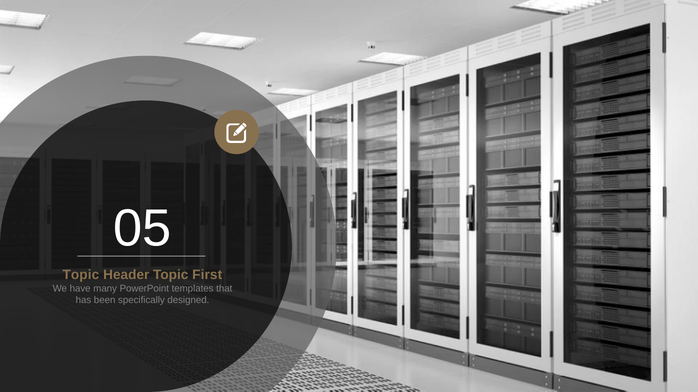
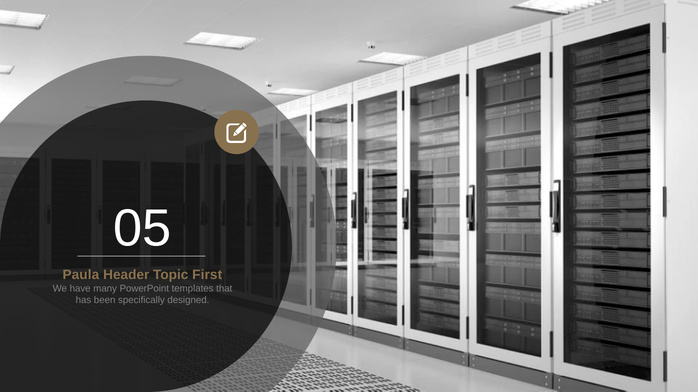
Topic: Topic -> Paula (81, 275)
